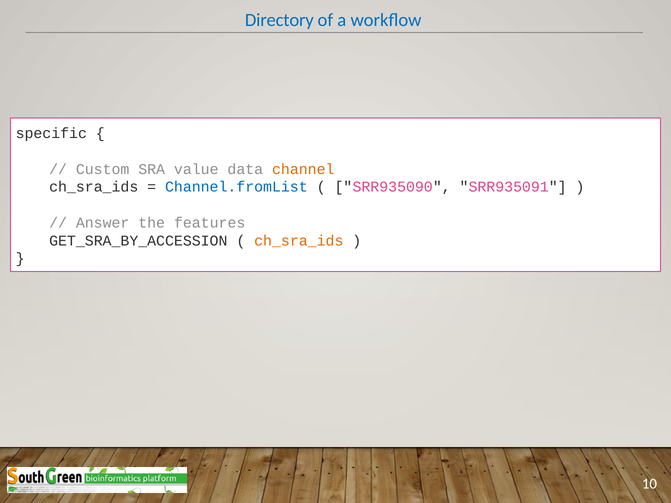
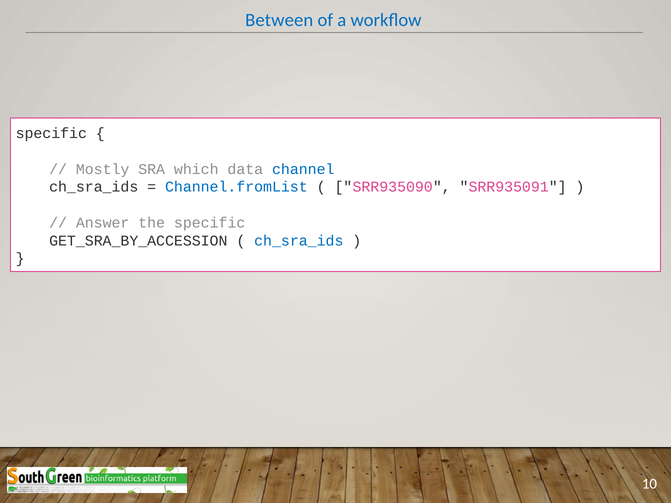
Directory: Directory -> Between (279, 20)
Custom: Custom -> Mostly (103, 169)
value: value -> which (196, 169)
channel colour: orange -> blue (303, 169)
the features: features -> specific (210, 223)
ch_sra_ids colour: orange -> blue (299, 241)
